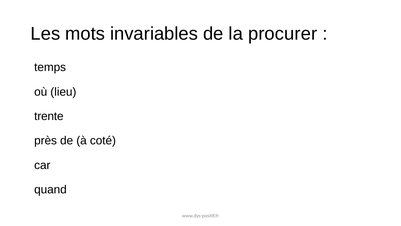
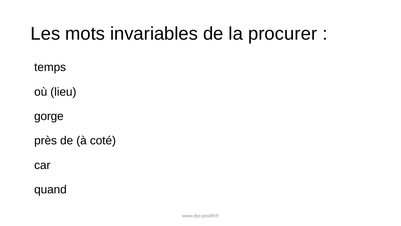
trente: trente -> gorge (49, 116)
